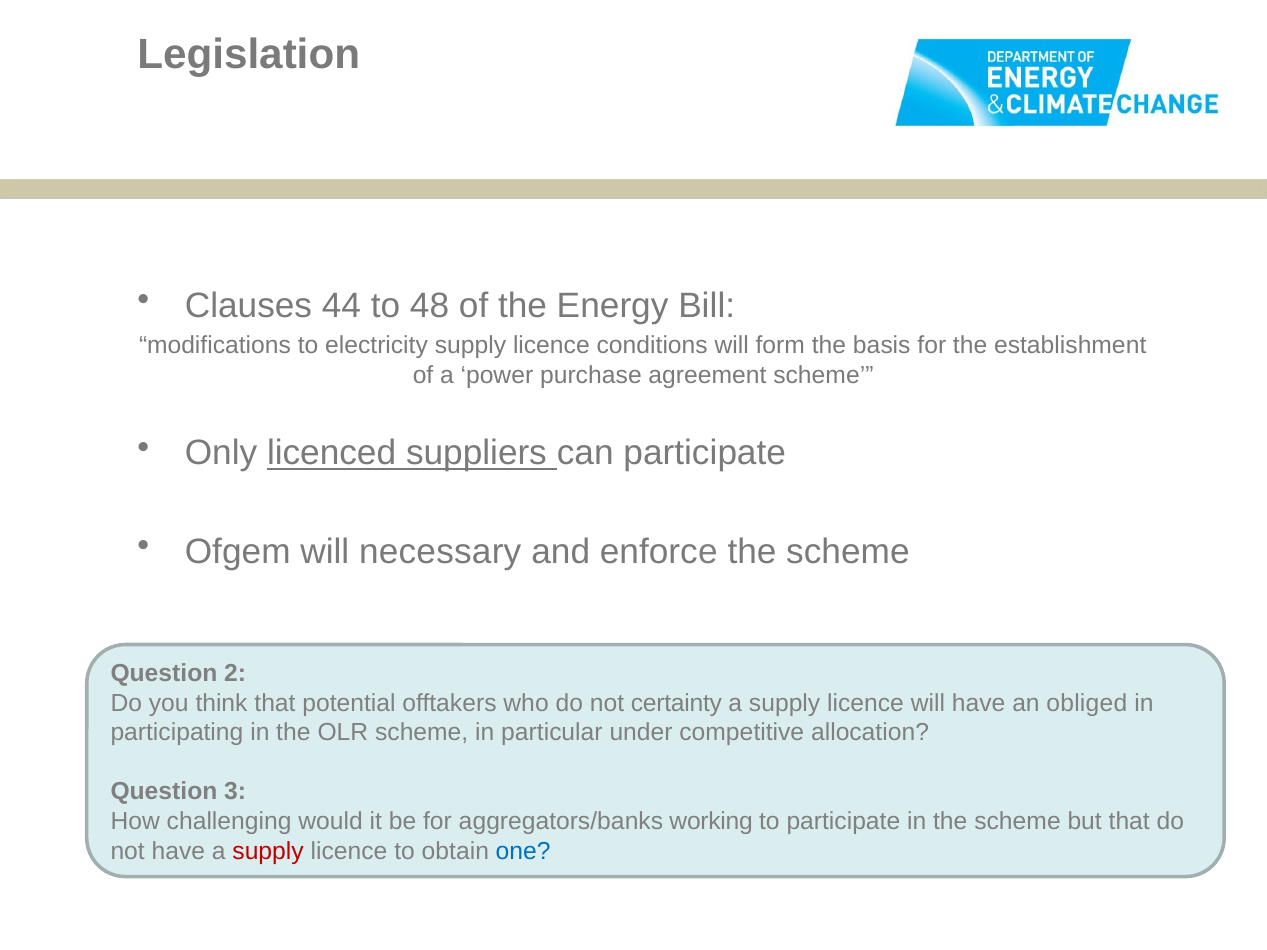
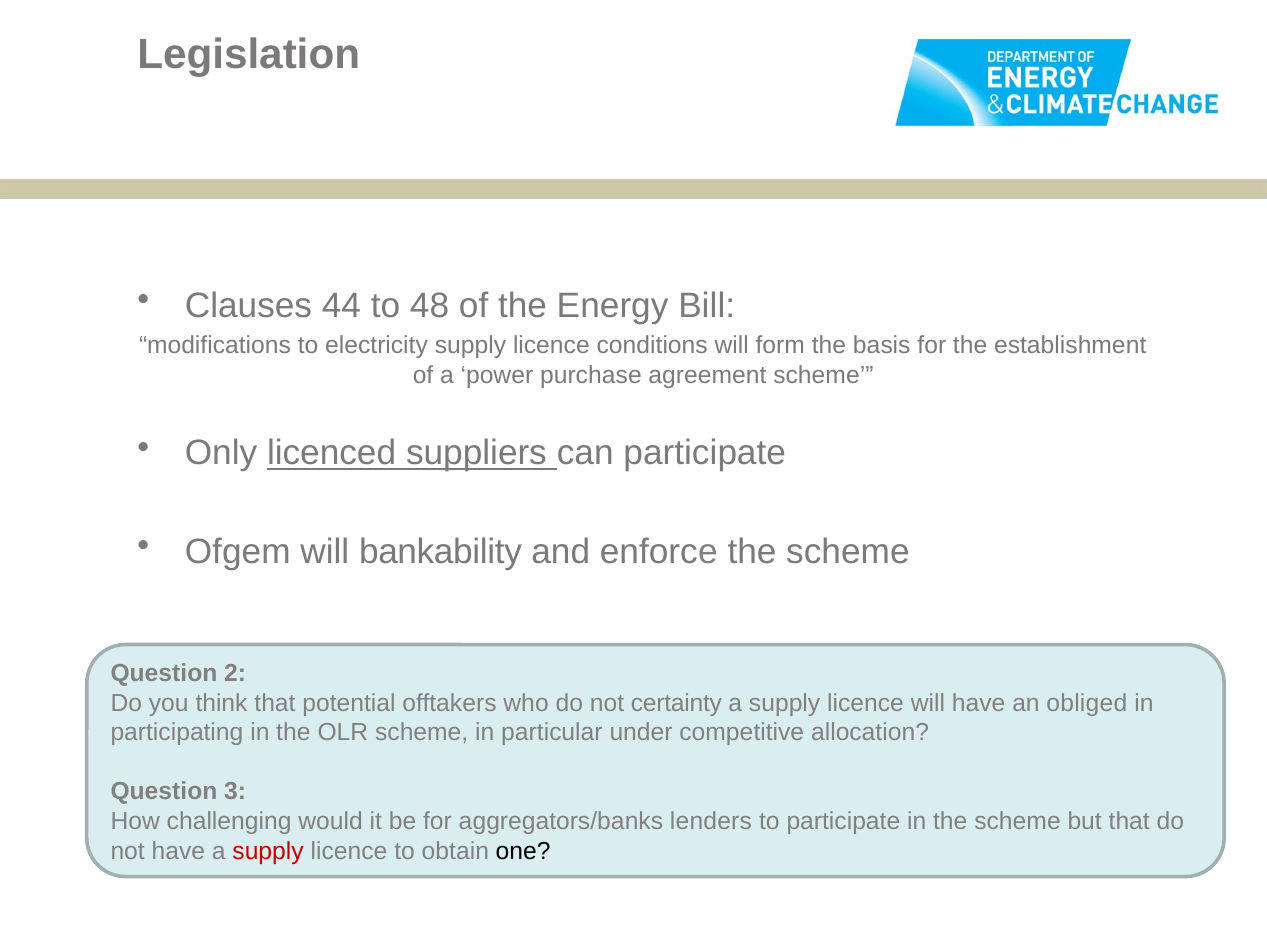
necessary: necessary -> bankability (440, 552)
working: working -> lenders (711, 822)
one colour: blue -> black (523, 851)
